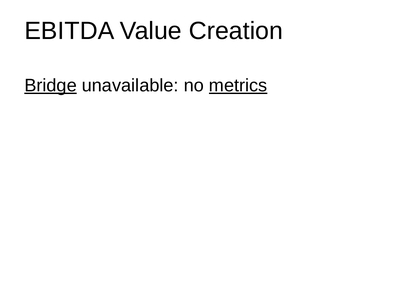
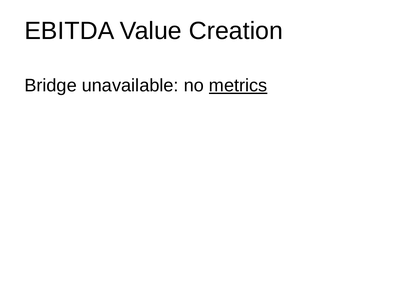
Bridge underline: present -> none (51, 86)
